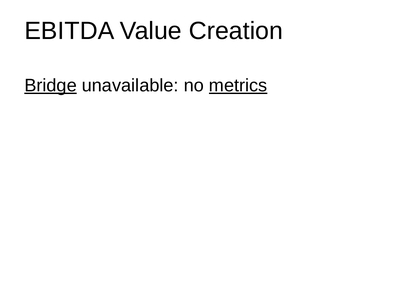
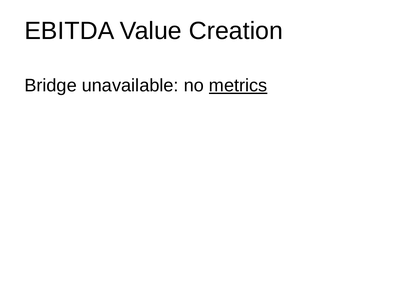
Bridge underline: present -> none (51, 86)
